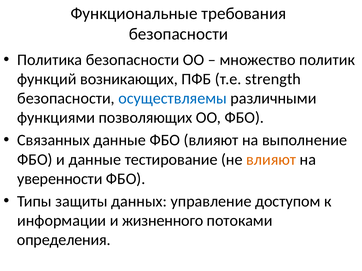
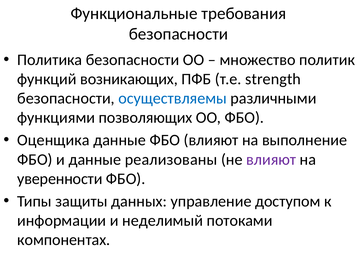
Связанных: Связанных -> Оценщика (53, 140)
тестирование: тестирование -> реализованы (171, 160)
влияют colour: orange -> purple (271, 160)
жизненного: жизненного -> неделимый (163, 221)
определения: определения -> компонентах (64, 240)
